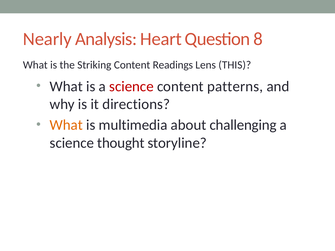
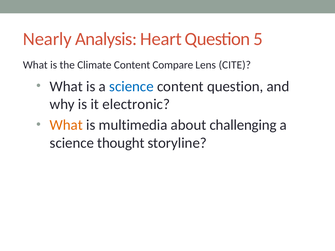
8: 8 -> 5 (258, 39)
Striking: Striking -> Climate (94, 65)
Readings: Readings -> Compare (173, 65)
THIS: THIS -> CITE (235, 65)
science colour: red -> blue (131, 86)
content patterns: patterns -> question (235, 86)
directions: directions -> electronic (136, 104)
